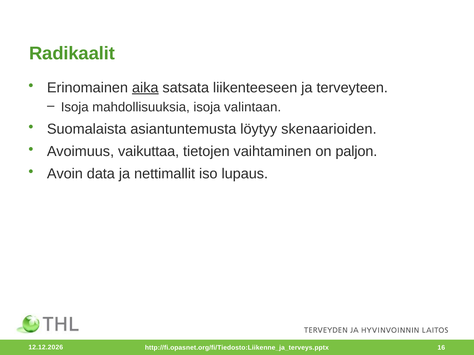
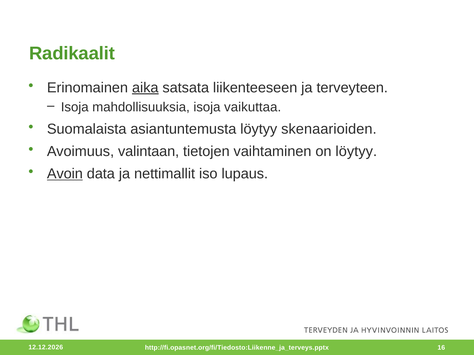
valintaan: valintaan -> vaikuttaa (253, 107)
vaikuttaa: vaikuttaa -> valintaan (149, 152)
on paljon: paljon -> löytyy (356, 152)
Avoin underline: none -> present (65, 174)
